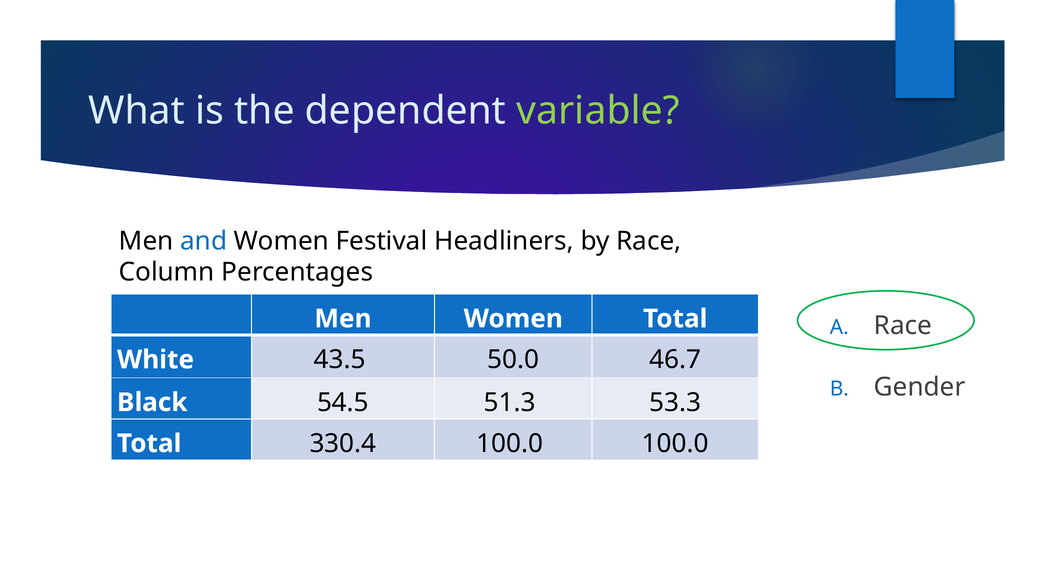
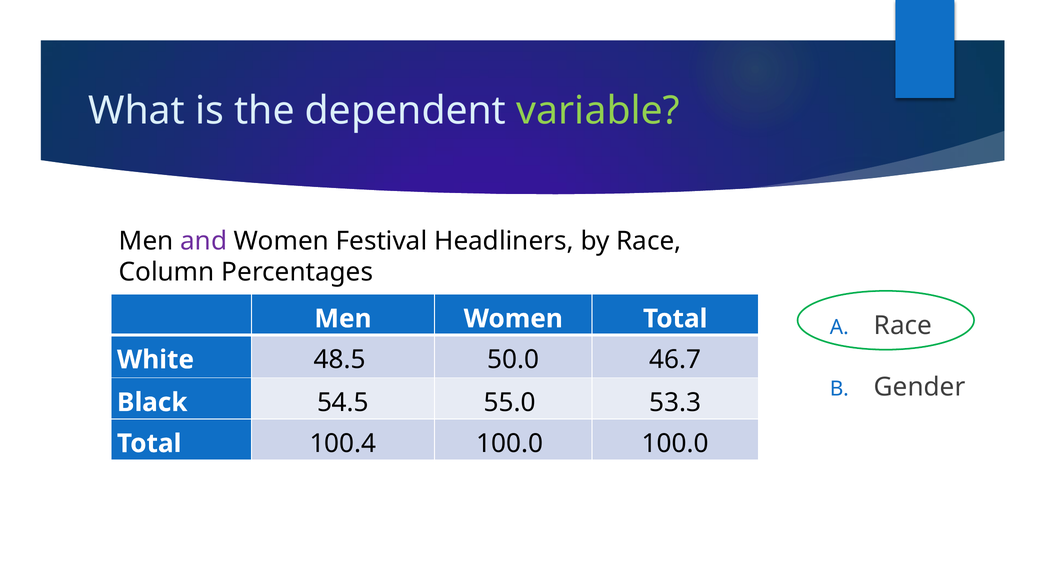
and colour: blue -> purple (204, 241)
43.5: 43.5 -> 48.5 (340, 360)
51.3: 51.3 -> 55.0 (510, 403)
330.4: 330.4 -> 100.4 (343, 444)
